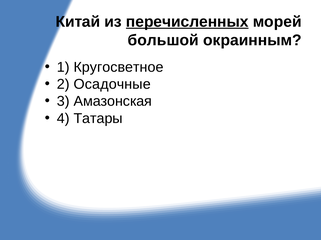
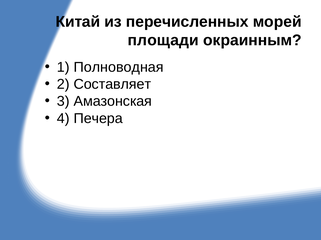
перечисленных underline: present -> none (187, 22)
большой: большой -> площади (163, 40)
Кругосветное: Кругосветное -> Полноводная (119, 67)
Осадочные: Осадочные -> Составляет (112, 84)
Татары: Татары -> Печера (98, 119)
